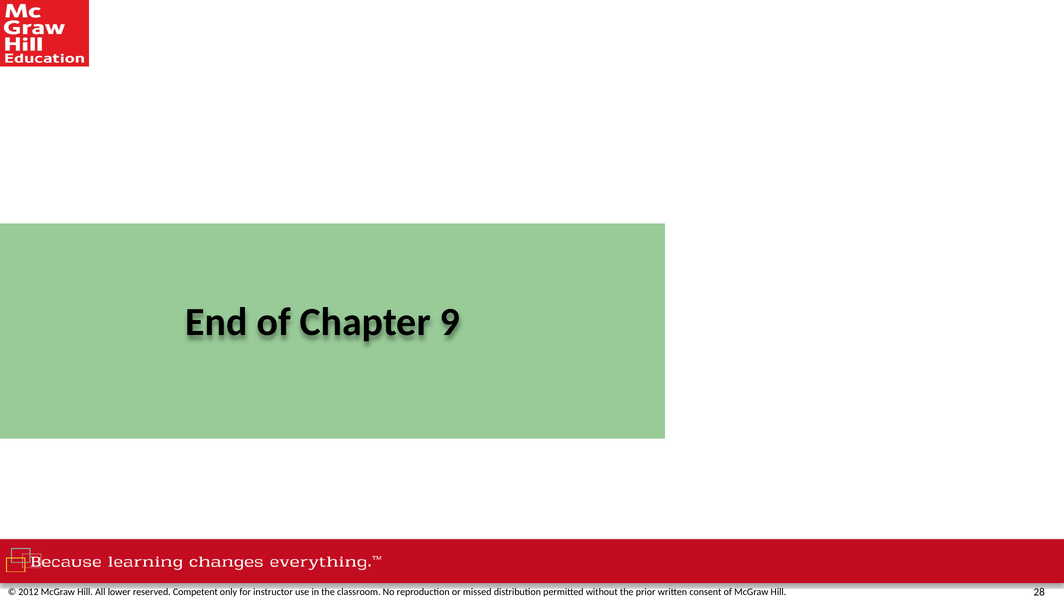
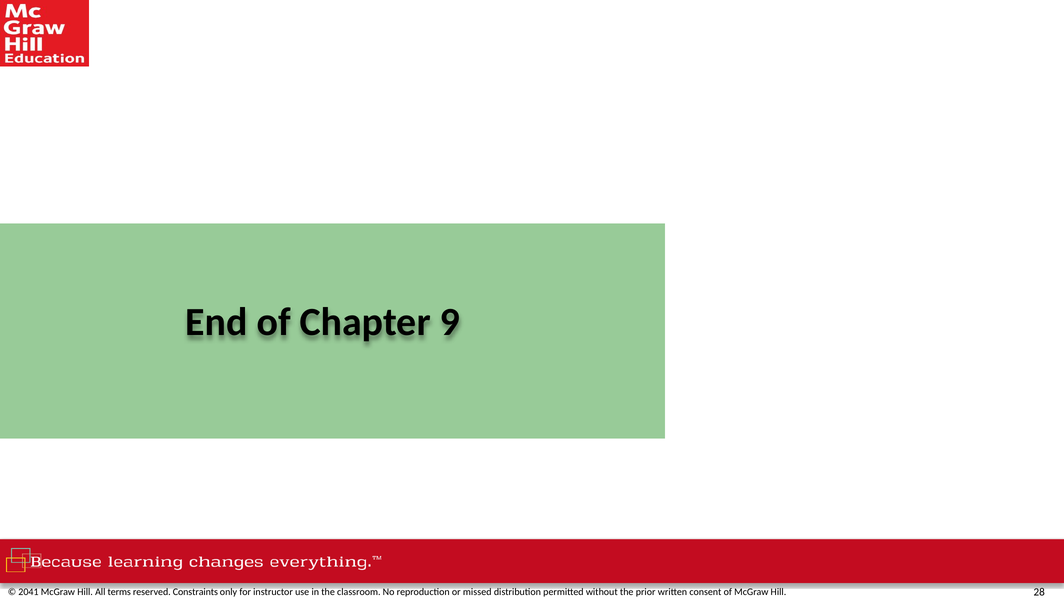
2012: 2012 -> 2041 (28, 593)
lower: lower -> terms (119, 593)
Competent: Competent -> Constraints (195, 593)
